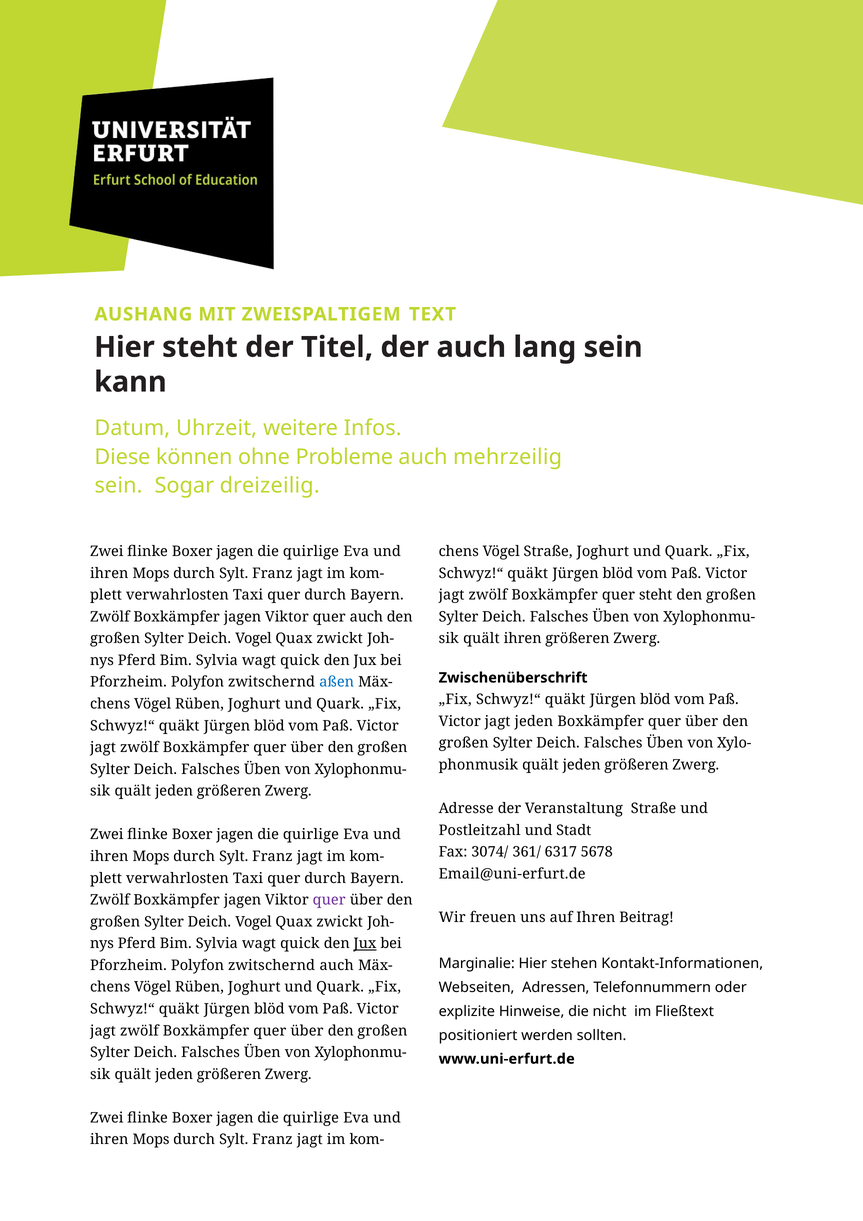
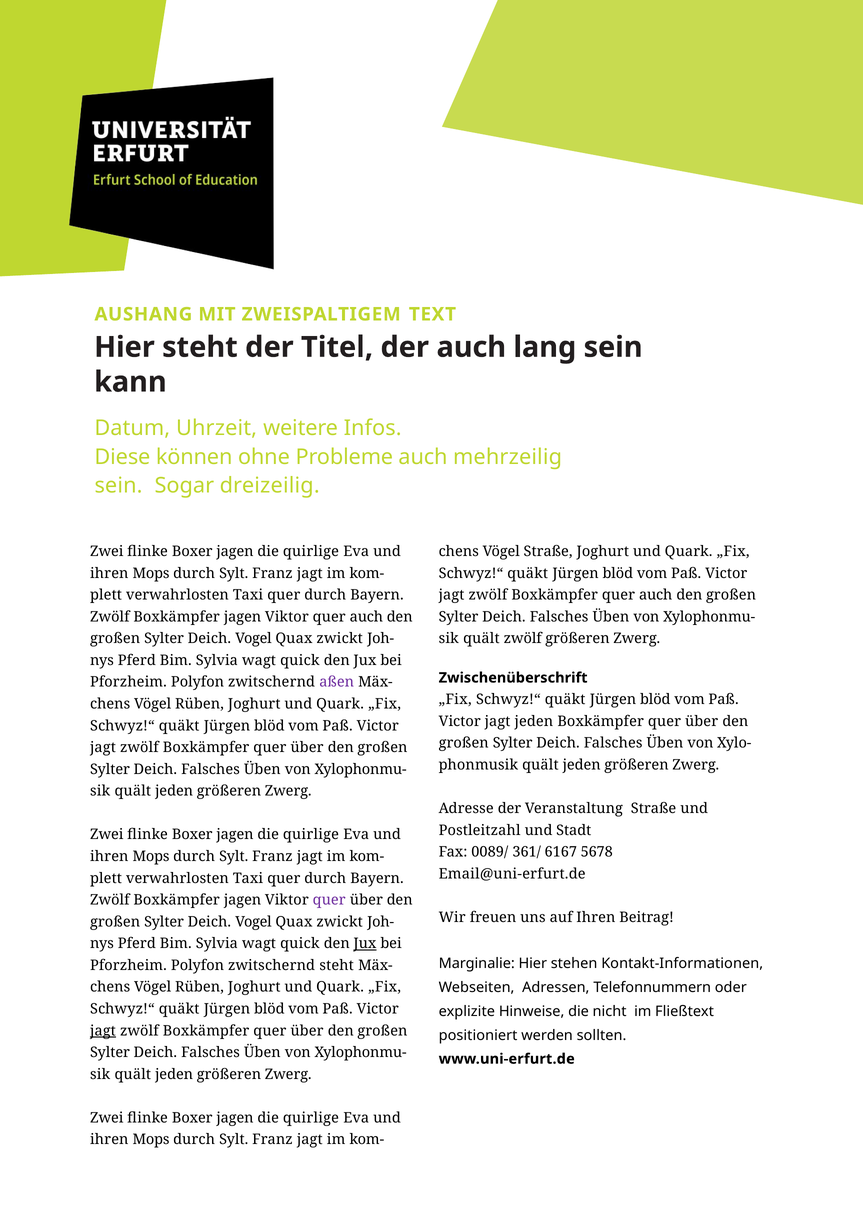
Boxkämpfer quer steht: steht -> auch (656, 595)
quält ihren: ihren -> zwölf (523, 639)
aßen colour: blue -> purple (337, 682)
3074/: 3074/ -> 0089/ (490, 852)
6317: 6317 -> 6167 (561, 852)
zwitschernd auch: auch -> steht (337, 966)
jagt underline: none -> present (103, 1031)
